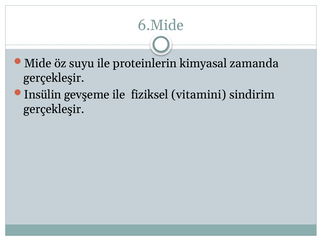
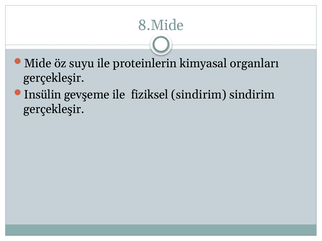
6.Mide: 6.Mide -> 8.Mide (161, 25)
zamanda: zamanda -> organları (254, 63)
fiziksel vitamini: vitamini -> sindirim (199, 95)
